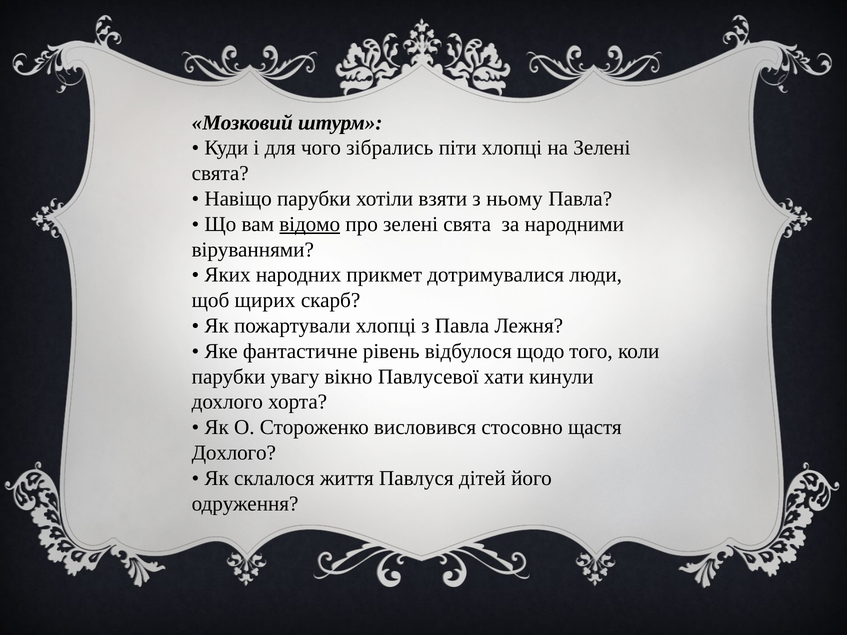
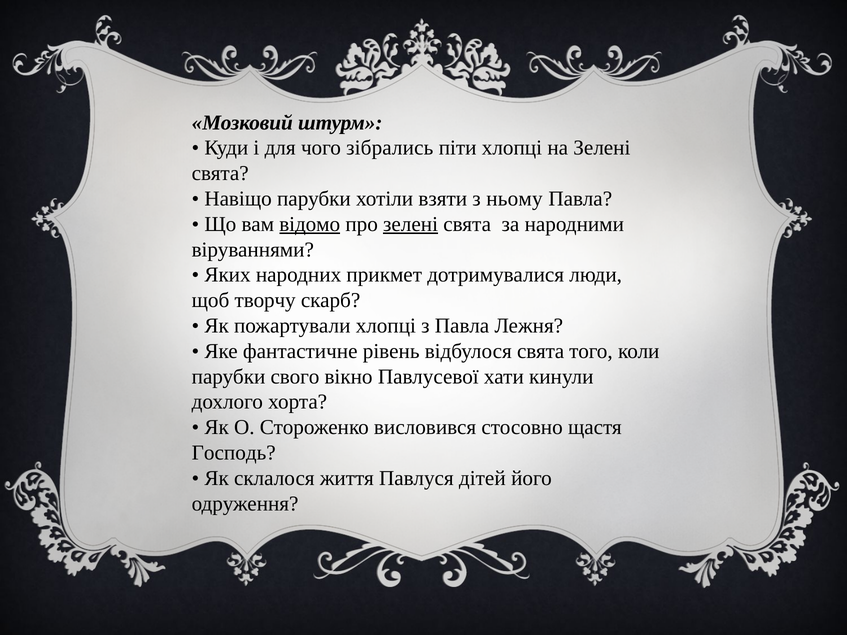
зелені underline: none -> present (411, 224)
щирих: щирих -> творчу (265, 300)
відбулося щодо: щодо -> свята (541, 351)
увагу: увагу -> свого (295, 377)
Дохлого: Дохлого -> Господь (234, 453)
